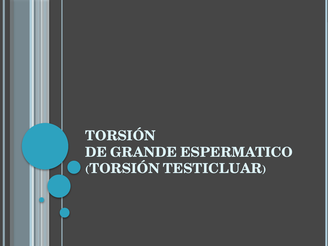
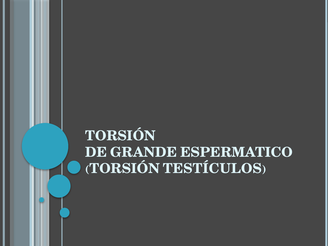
TESTICLUAR: TESTICLUAR -> TESTÍCULOS (212, 169)
